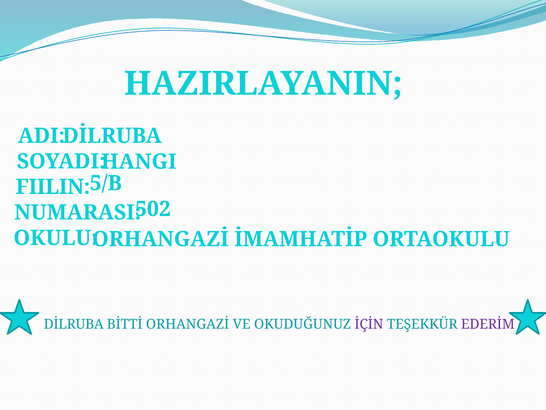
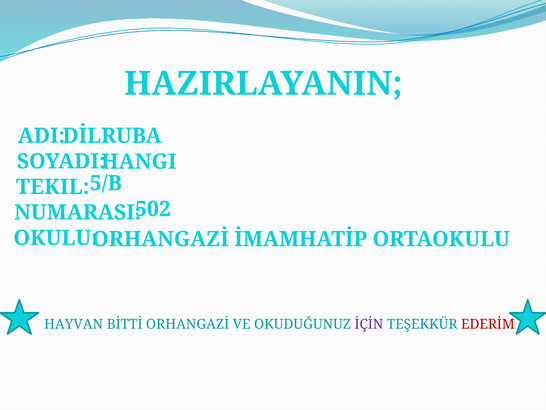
FIILIN: FIILIN -> TEKIL (53, 187)
DİLRUBA: DİLRUBA -> HAYVAN (74, 324)
EDERİM colour: purple -> red (488, 324)
